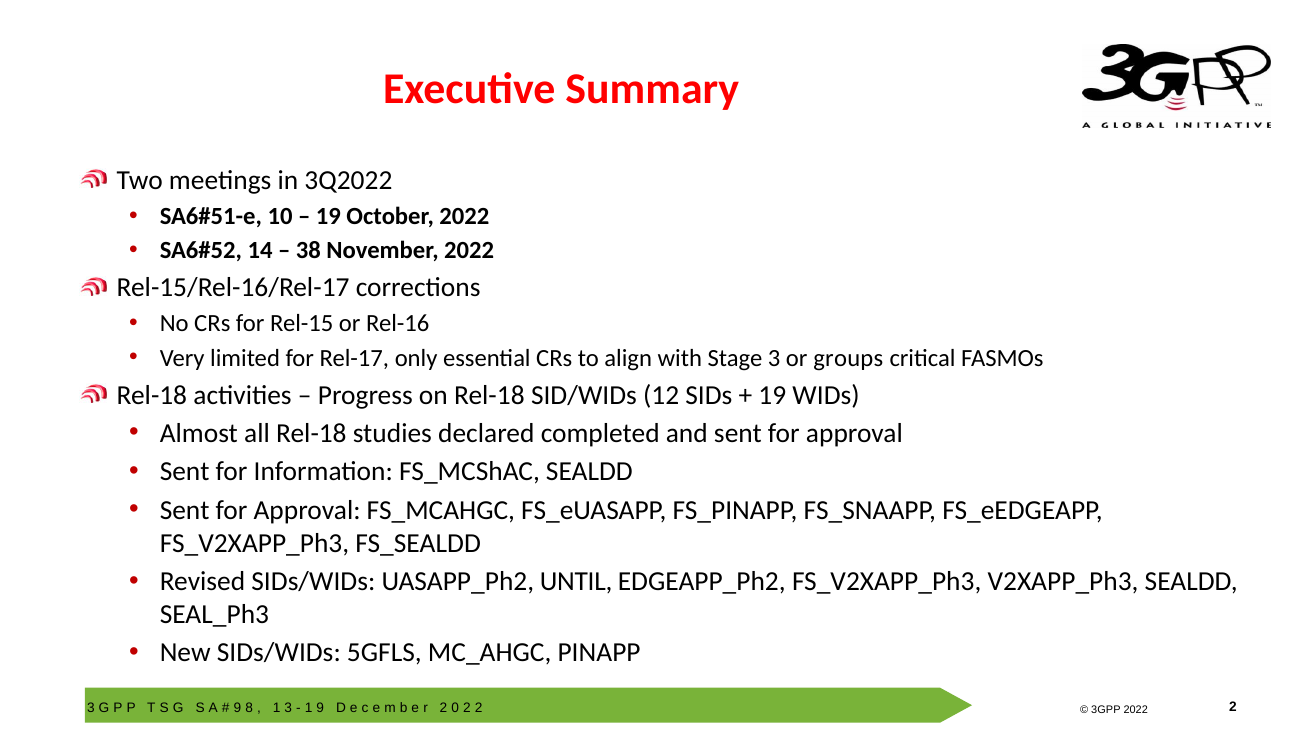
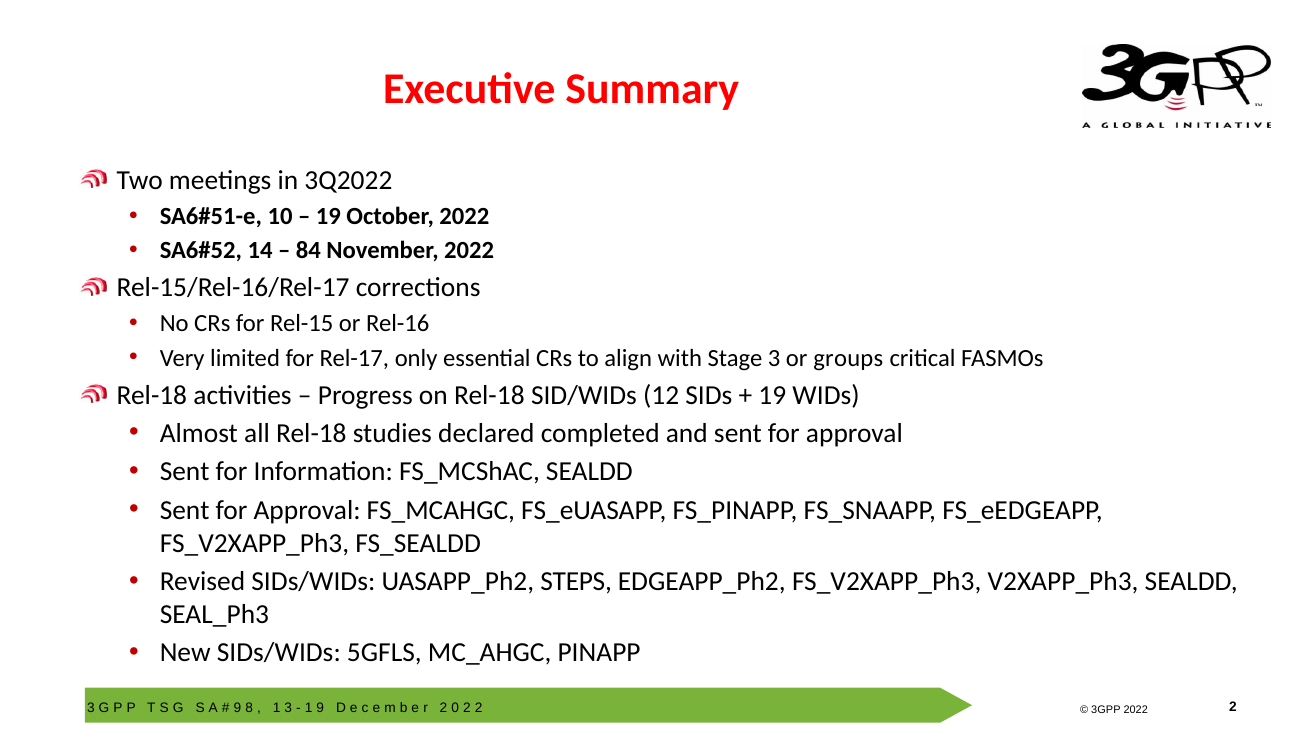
38: 38 -> 84 (308, 251)
UNTIL: UNTIL -> STEPS (576, 581)
